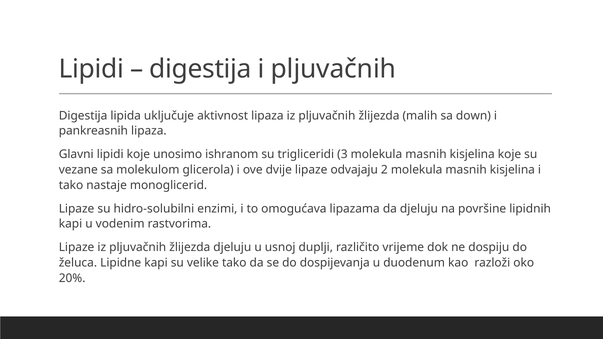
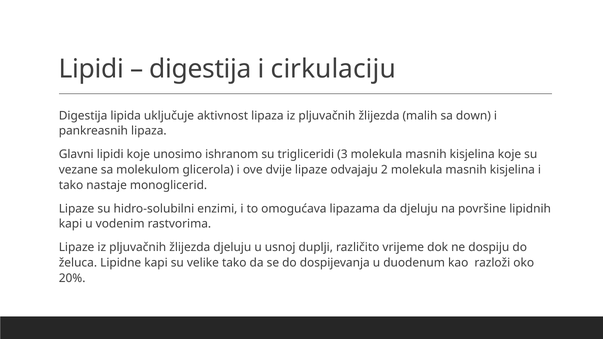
i pljuvačnih: pljuvačnih -> cirkulaciju (333, 69)
